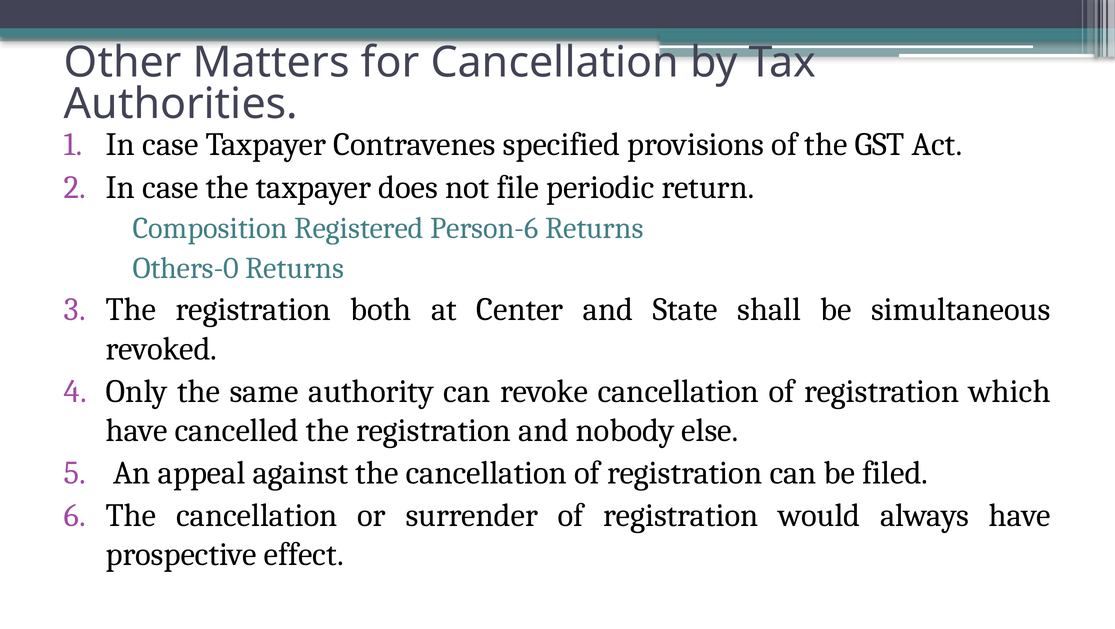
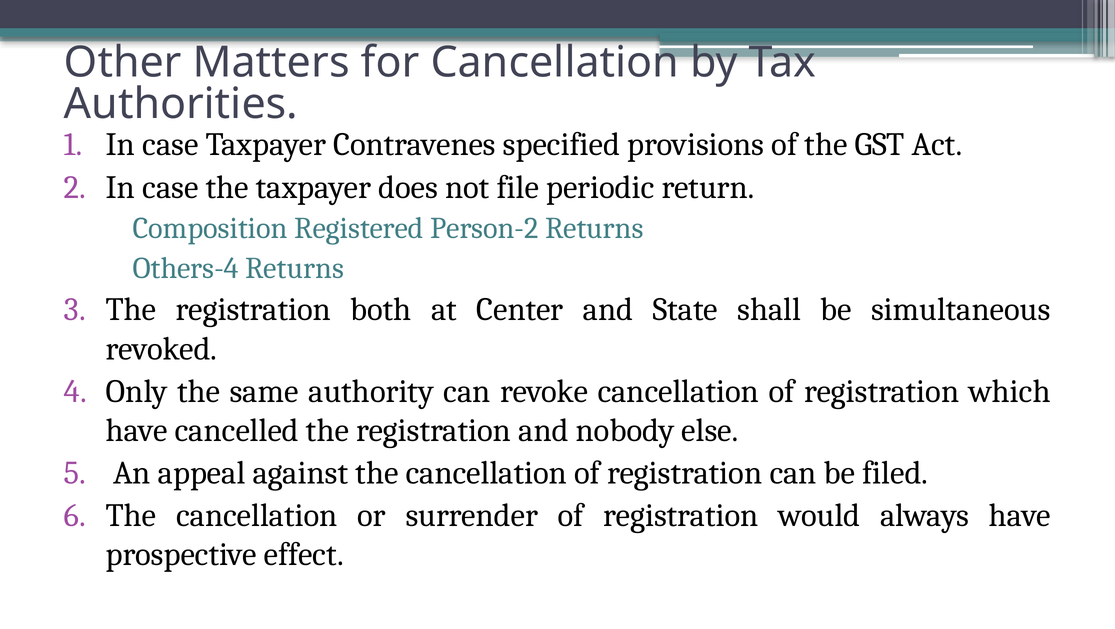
Person-6: Person-6 -> Person-2 (484, 228)
Others-0: Others-0 -> Others-4 (186, 268)
